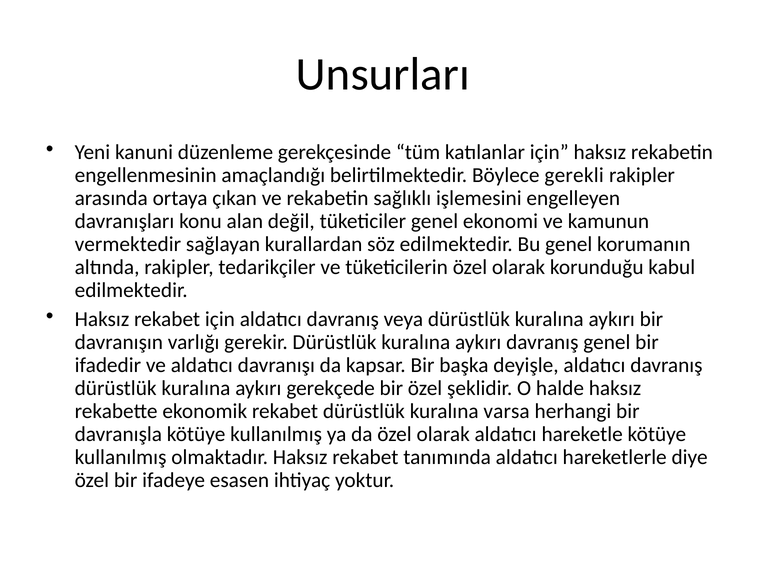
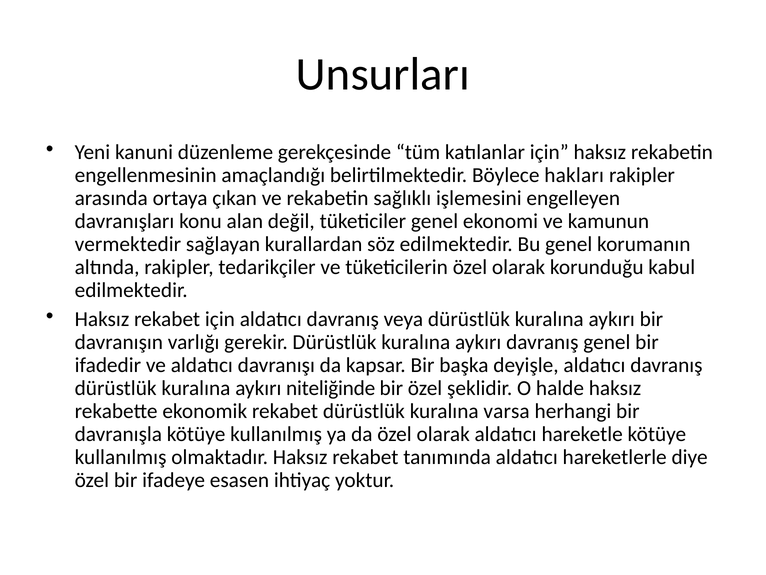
gerekli: gerekli -> hakları (574, 175)
gerekçede: gerekçede -> niteliğinde (331, 388)
